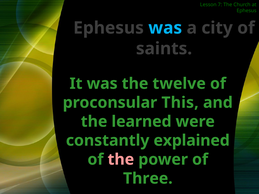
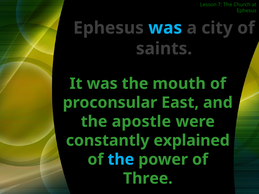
twelve: twelve -> mouth (179, 84)
This: This -> East (180, 103)
learned: learned -> apostle (141, 122)
the colour: pink -> light blue (121, 160)
